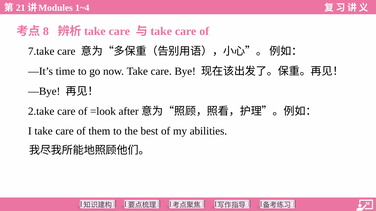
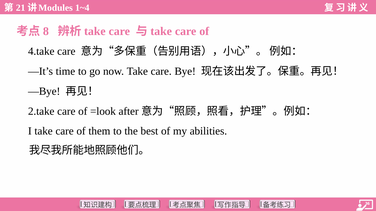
7.take: 7.take -> 4.take (41, 52)
